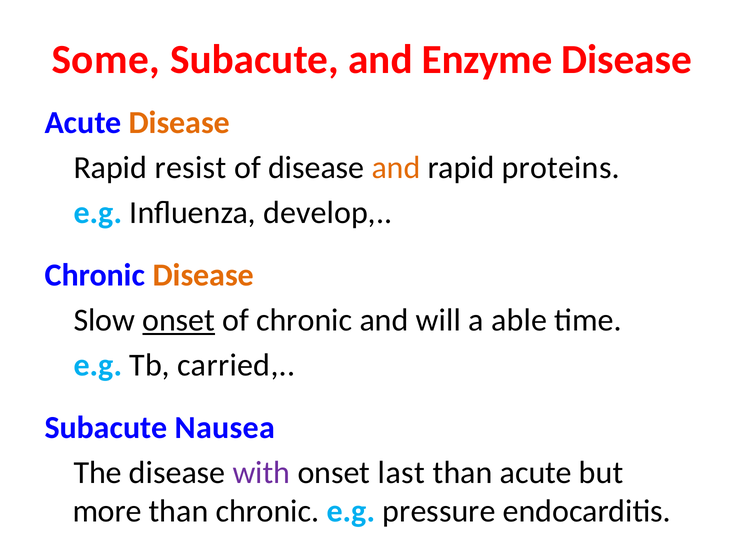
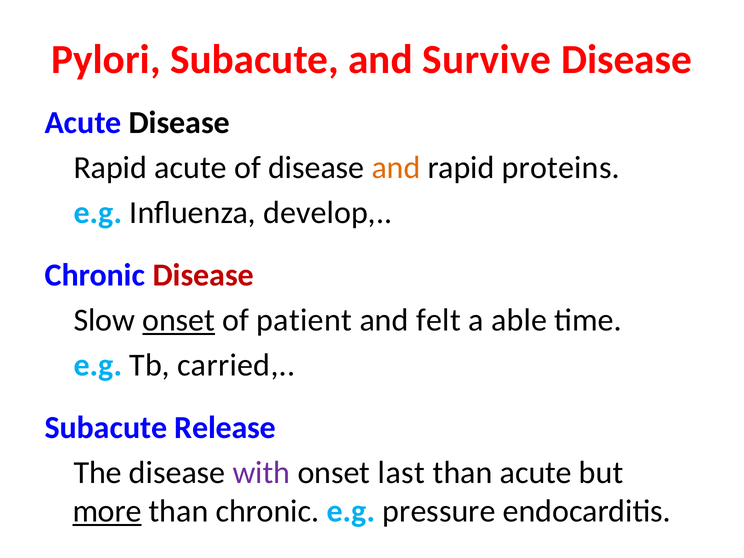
Some: Some -> Pylori (106, 60)
Enzyme: Enzyme -> Survive (487, 60)
Disease colour: orange -> black (179, 123)
Rapid resist: resist -> acute (191, 168)
Disease colour: orange -> red (203, 275)
of chronic: chronic -> patient (304, 320)
will: will -> felt (438, 320)
Nausea: Nausea -> Release (225, 428)
more underline: none -> present (107, 511)
